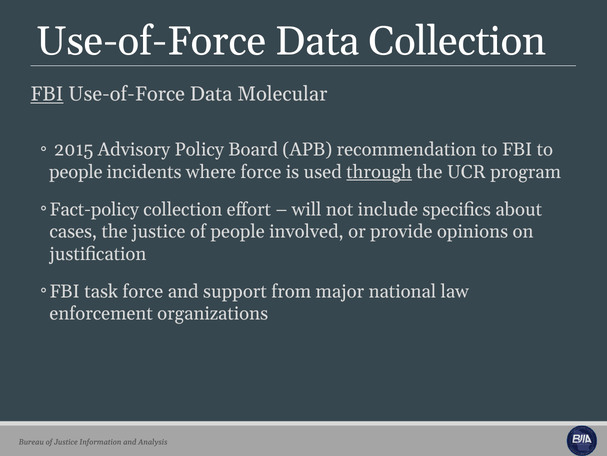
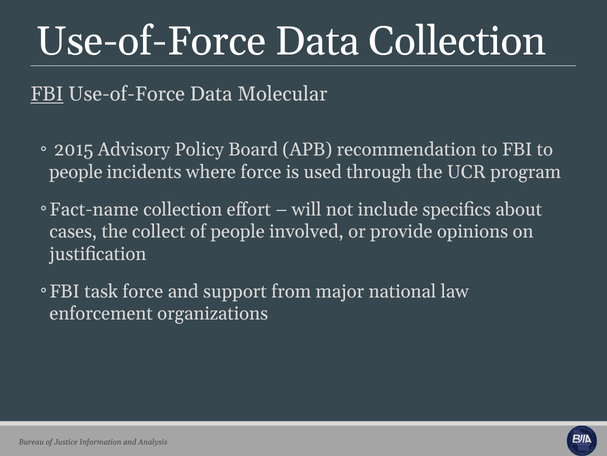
through underline: present -> none (379, 172)
Fact-policy: Fact-policy -> Fact-name (94, 209)
the justice: justice -> collect (159, 231)
